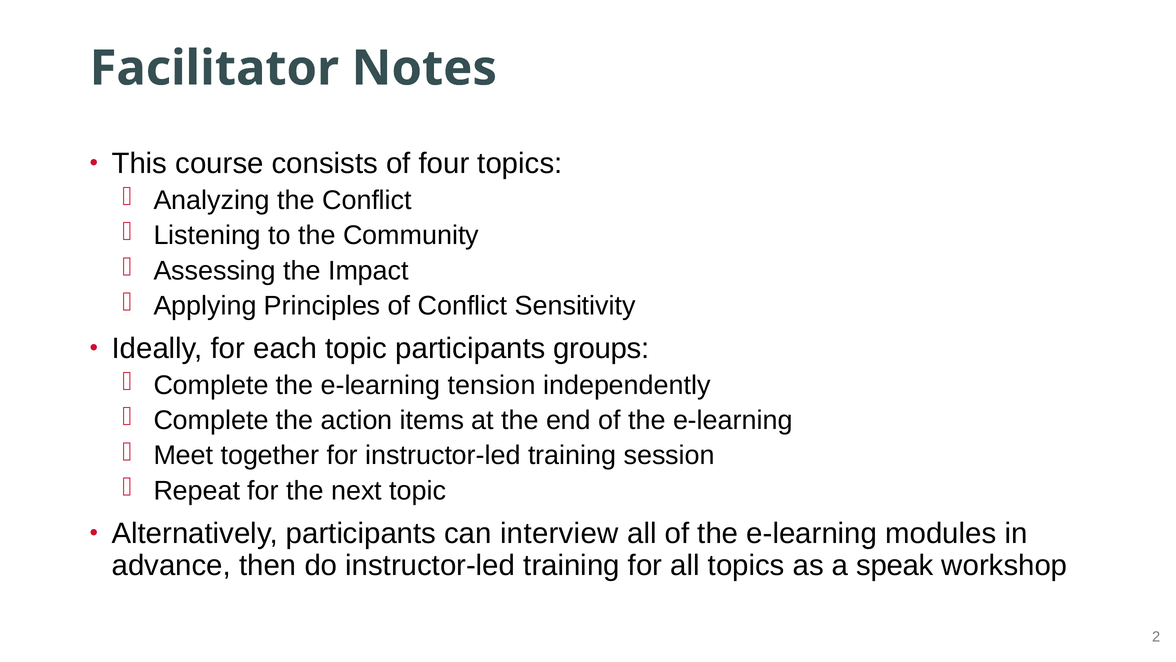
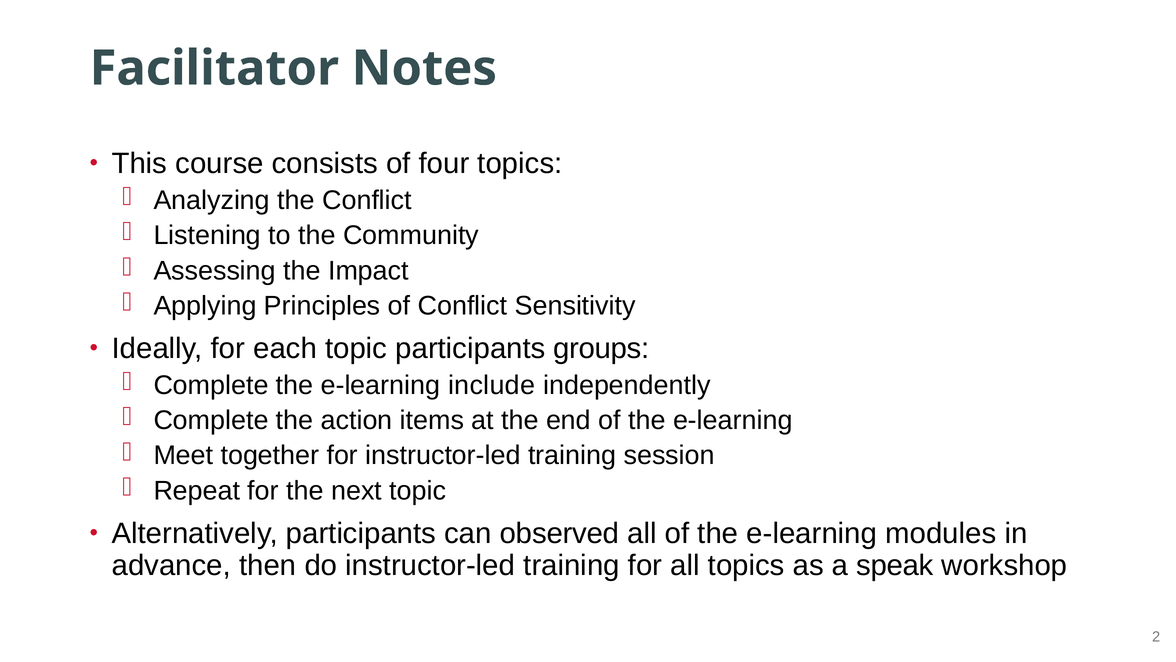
tension: tension -> include (492, 385)
interview: interview -> observed (560, 533)
